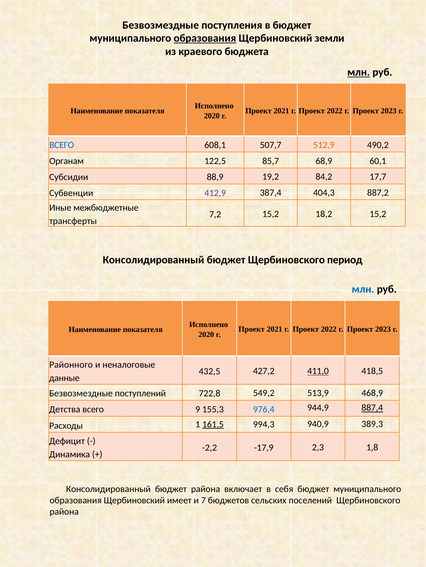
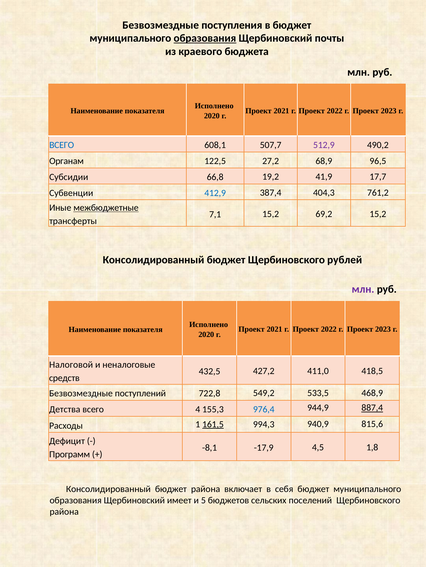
земли: земли -> почты (329, 38)
млн underline: present -> none (359, 72)
512,9 colour: orange -> purple (324, 145)
85,7: 85,7 -> 27,2 (271, 161)
60,1: 60,1 -> 96,5 (378, 161)
88,9: 88,9 -> 66,8 (215, 177)
84,2: 84,2 -> 41,9 (324, 177)
412,9 colour: purple -> blue (215, 193)
887,2: 887,2 -> 761,2 (378, 193)
межбюджетные underline: none -> present (106, 208)
7,2: 7,2 -> 7,1 (215, 215)
18,2: 18,2 -> 69,2 (324, 214)
период: период -> рублей (345, 260)
млн colour: blue -> purple (363, 290)
Районного: Районного -> Налоговой (71, 365)
411,0 underline: present -> none (318, 372)
данные: данные -> средств (64, 379)
513,9: 513,9 -> 533,5 (318, 394)
9: 9 -> 4 (198, 410)
389,3: 389,3 -> 815,6 (372, 425)
-2,2: -2,2 -> -8,1 (210, 448)
2,3: 2,3 -> 4,5 (318, 448)
Динамика: Динамика -> Программ (70, 455)
7: 7 -> 5 (203, 501)
